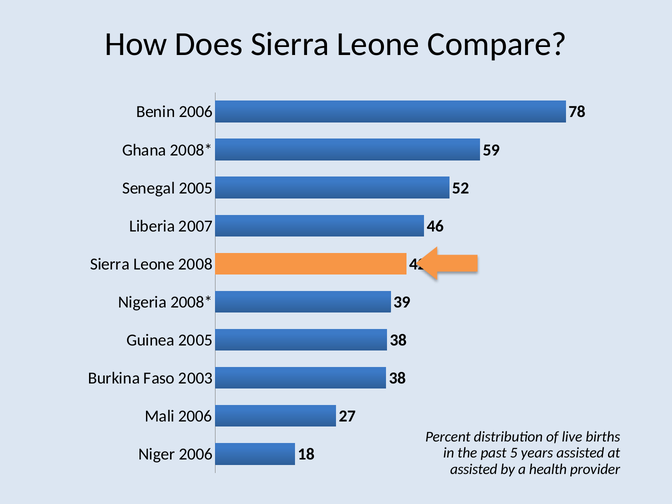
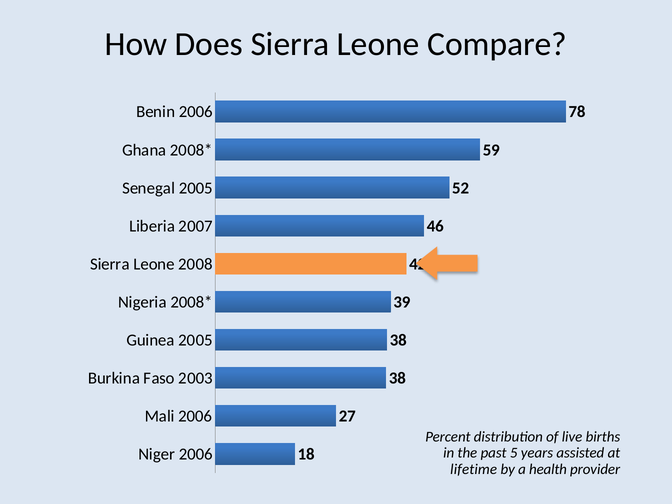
assisted: assisted -> lifetime (474, 469)
